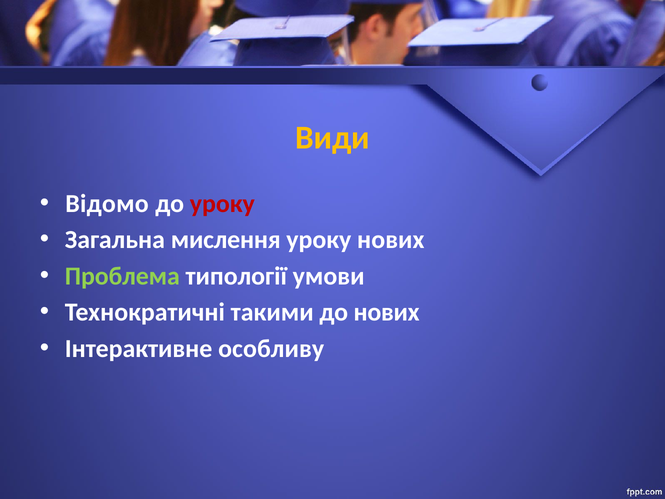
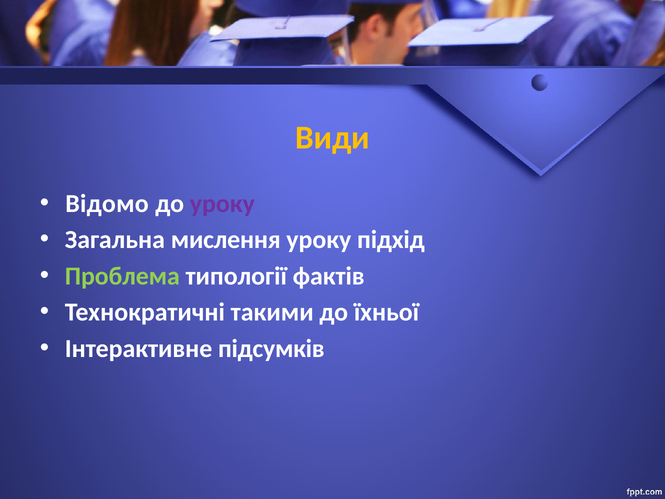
уроку colour: red -> purple (222, 203)
уроку нових: нових -> підхід (391, 240)
умови: умови -> фактів (329, 276)
до нових: нових -> їхньої (386, 312)
особливу: особливу -> підсумків (271, 348)
